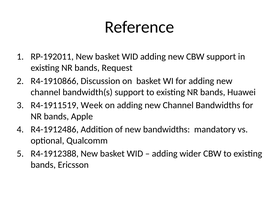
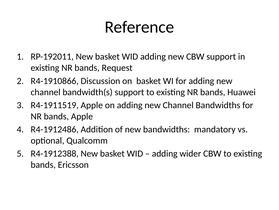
R4-1911519 Week: Week -> Apple (92, 105)
